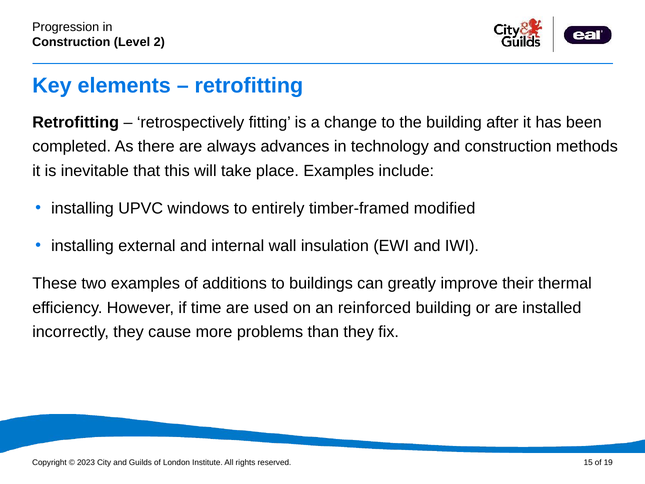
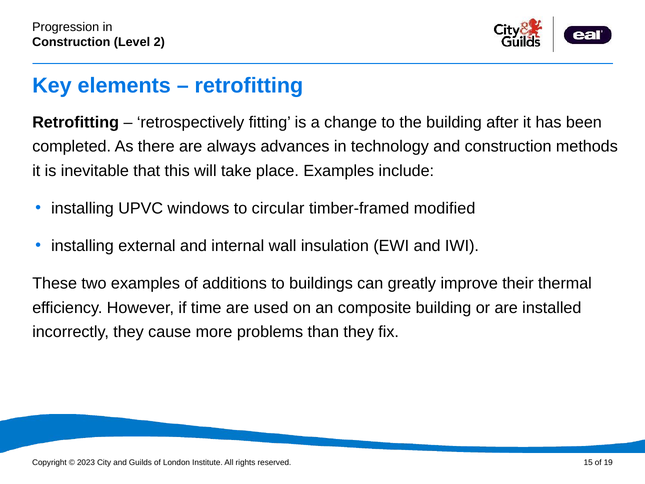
entirely: entirely -> circular (278, 208)
reinforced: reinforced -> composite (375, 308)
